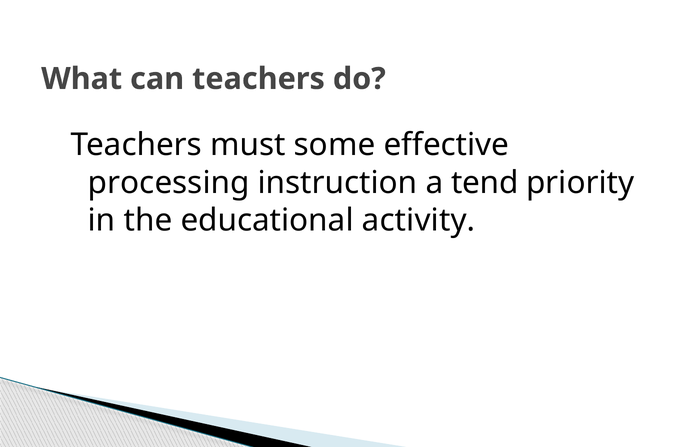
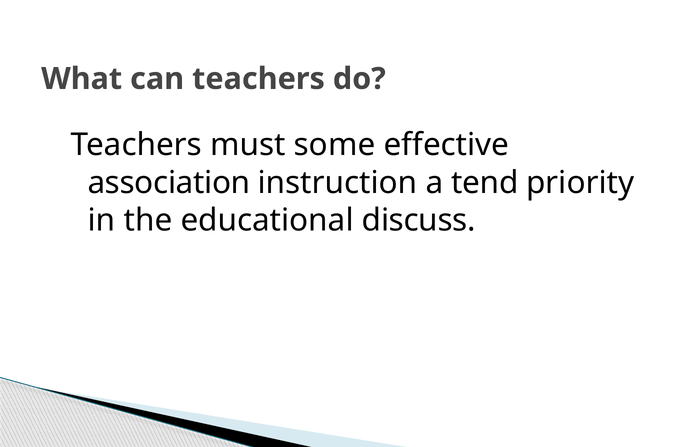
processing: processing -> association (169, 183)
activity: activity -> discuss (419, 221)
